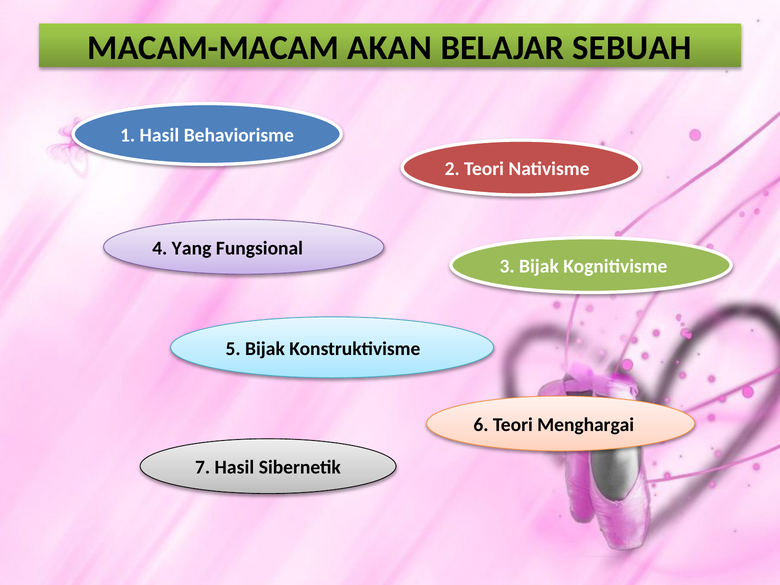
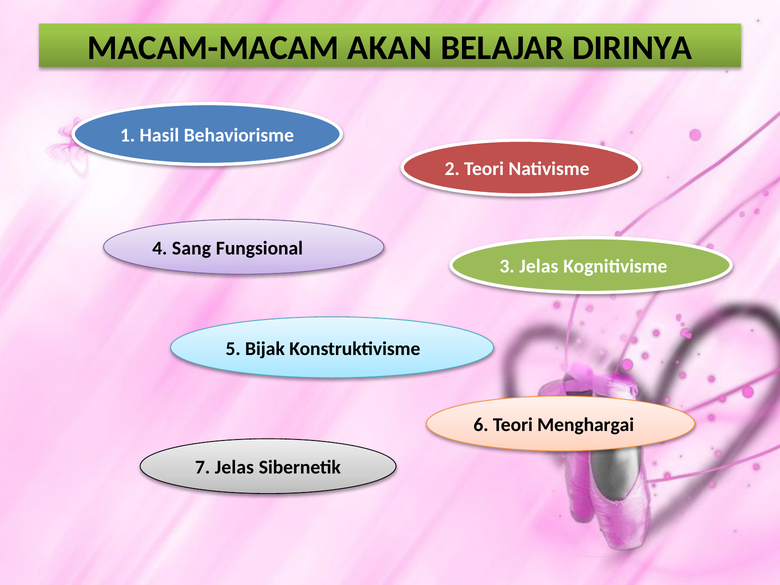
SEBUAH: SEBUAH -> DIRINYA (632, 48)
Yang: Yang -> Sang (192, 248)
3 Bijak: Bijak -> Jelas (539, 266)
7 Hasil: Hasil -> Jelas (234, 467)
